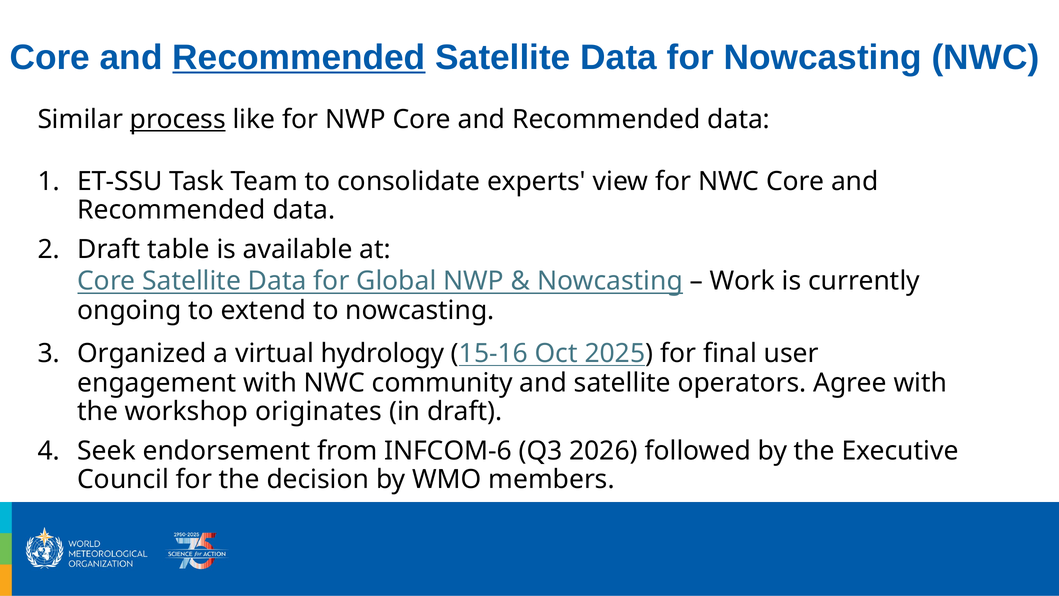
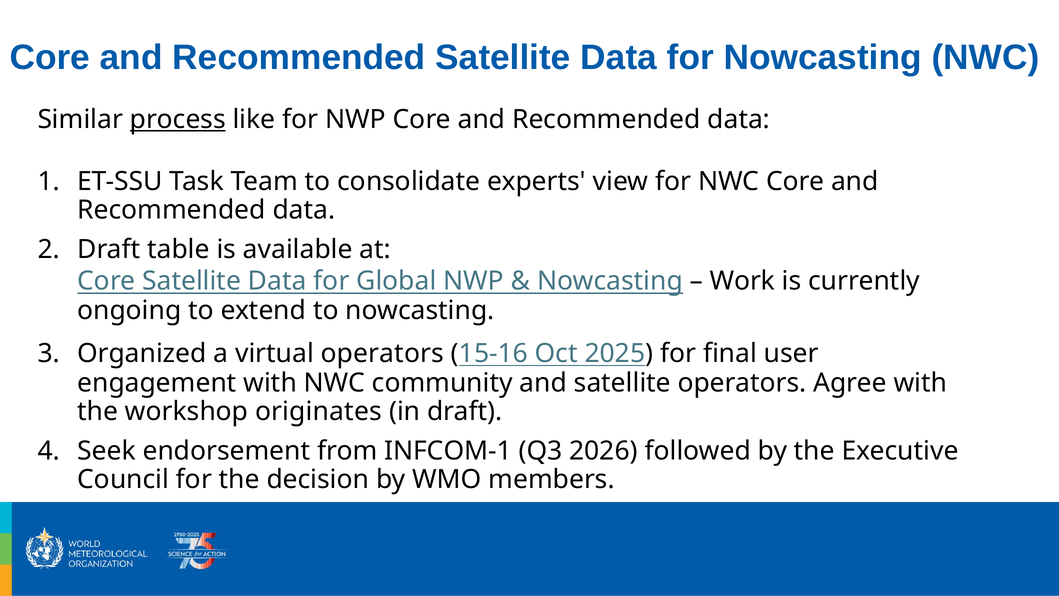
Recommended underline: present -> none (299, 57)
virtual hydrology: hydrology -> operators (382, 353)
INFCOM-6: INFCOM-6 -> INFCOM-1 (448, 451)
